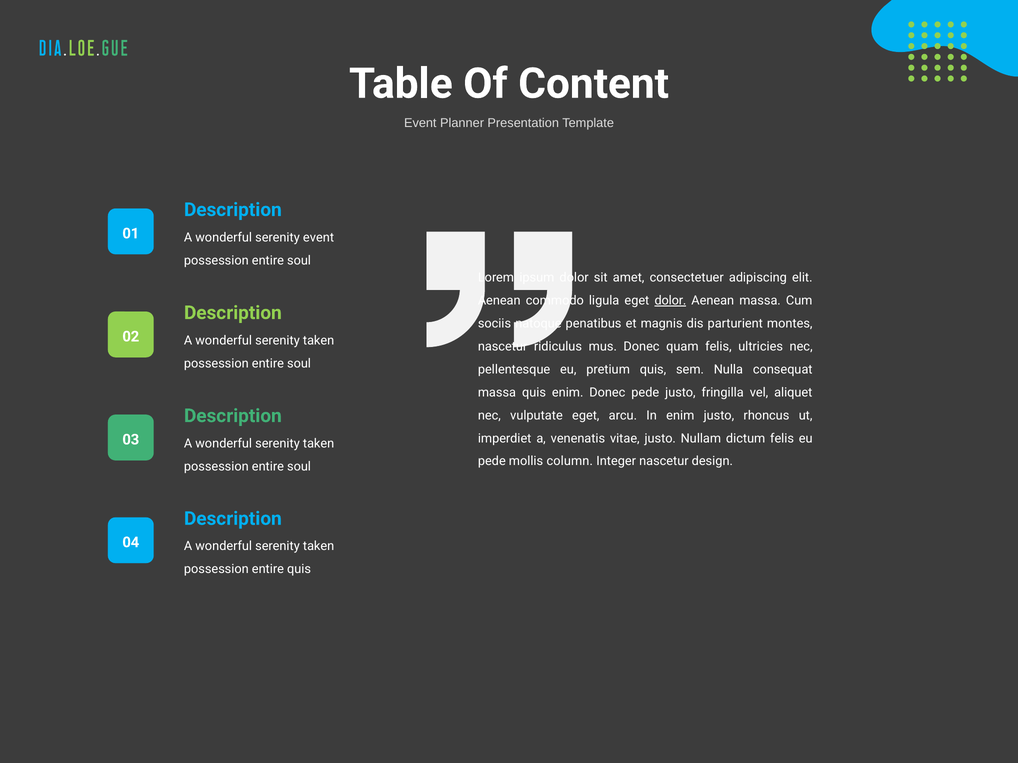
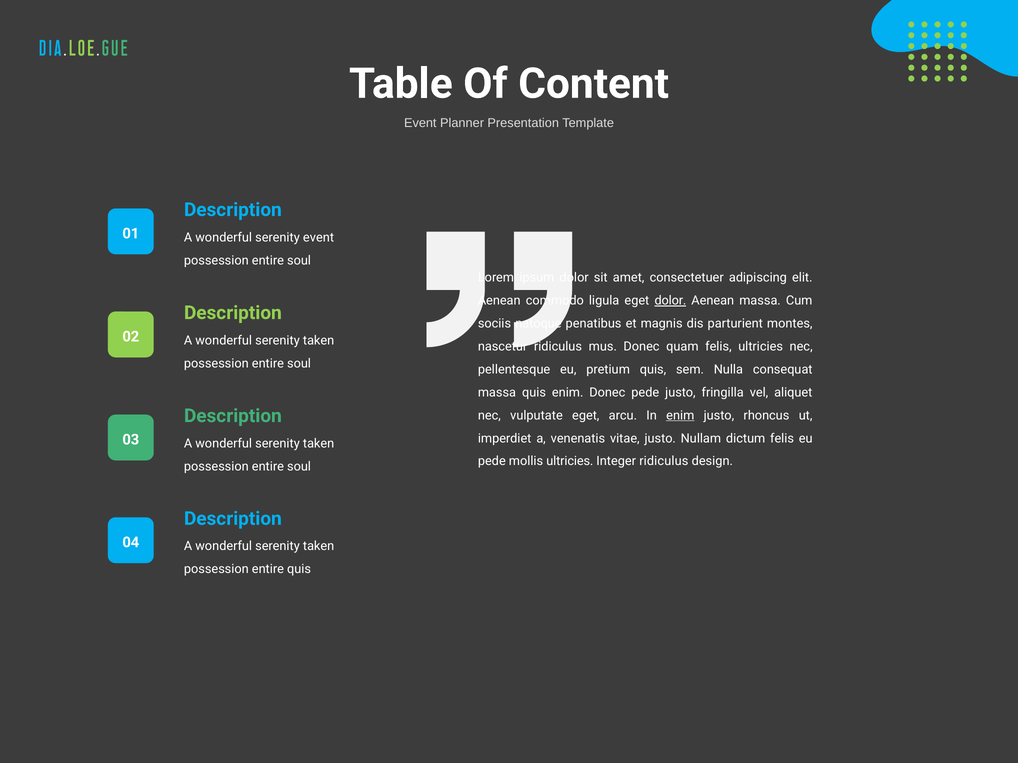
enim underline: none -> present (680, 416)
mollis column: column -> ultricies (570, 462)
Integer nascetur: nascetur -> ridiculus (664, 462)
